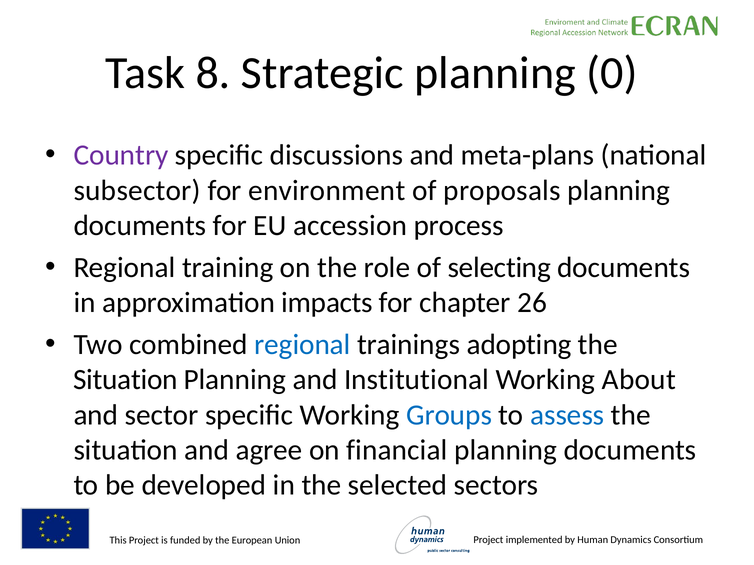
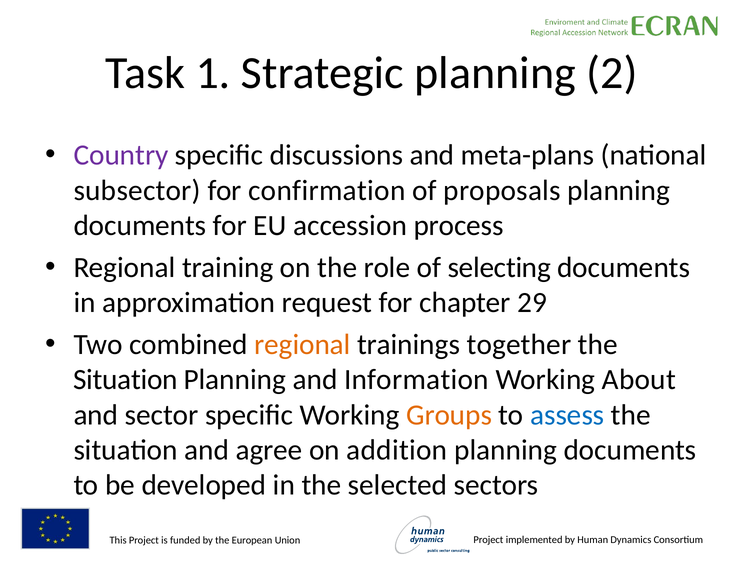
8: 8 -> 1 (213, 73)
0: 0 -> 2 (612, 73)
environment: environment -> confirmation (327, 191)
impacts: impacts -> request (327, 303)
26: 26 -> 29 (532, 303)
regional colour: blue -> orange (302, 345)
adopting: adopting -> together (519, 345)
Institutional: Institutional -> Information (416, 380)
Groups colour: blue -> orange (449, 415)
financial: financial -> addition (397, 450)
